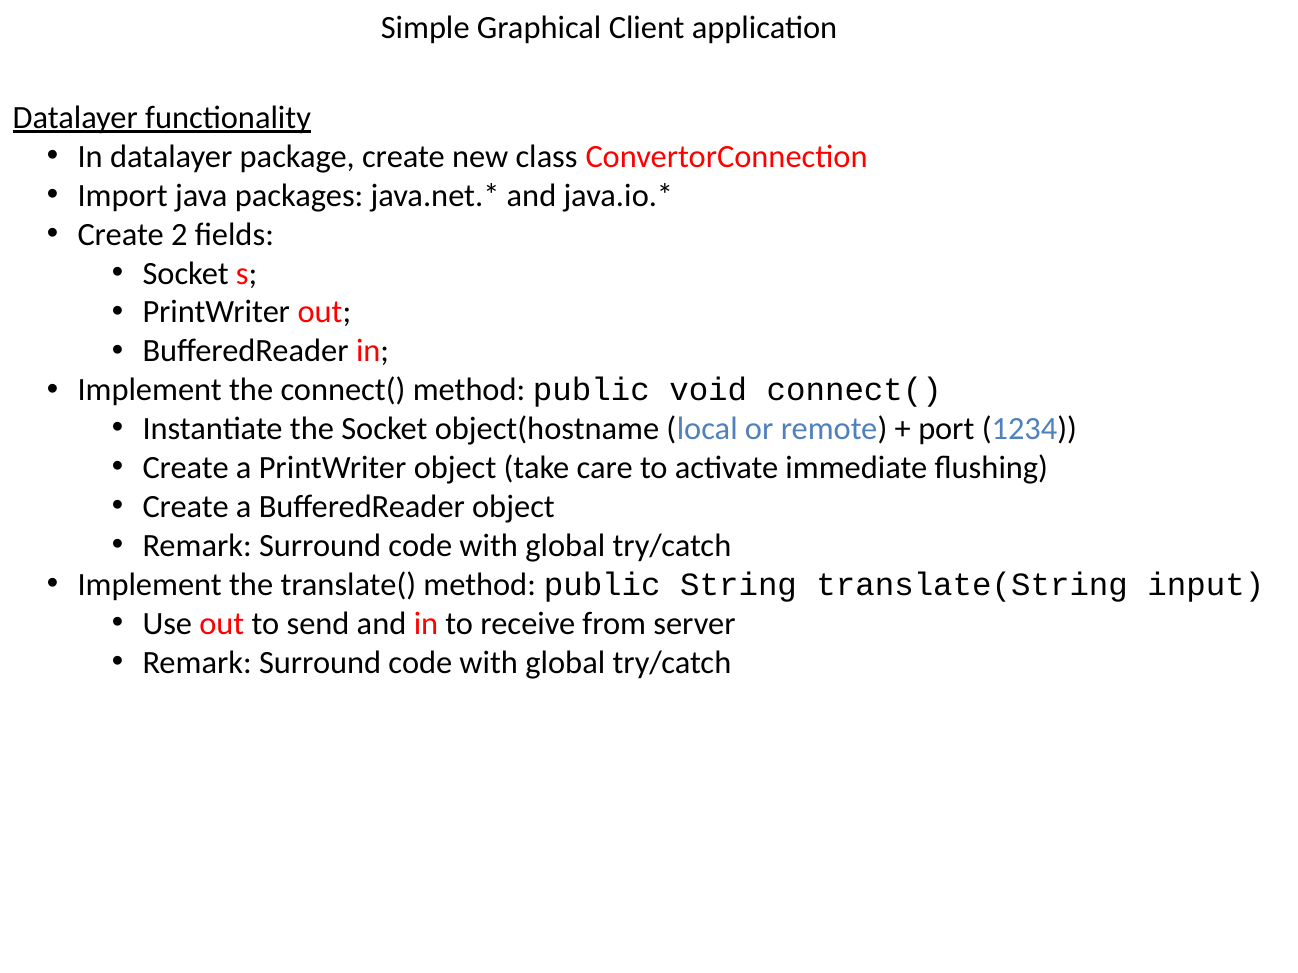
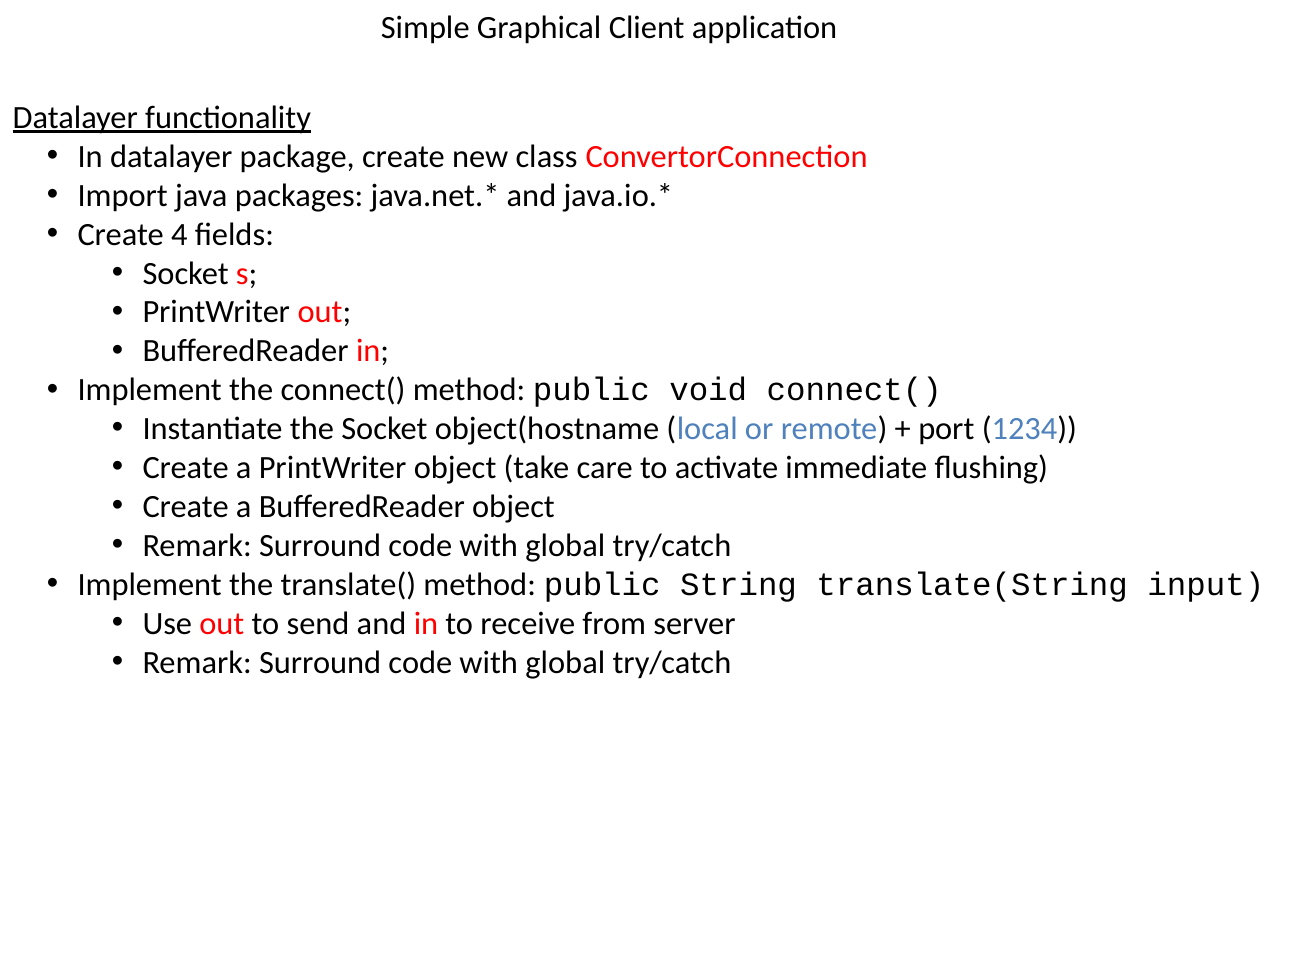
2: 2 -> 4 (179, 235)
